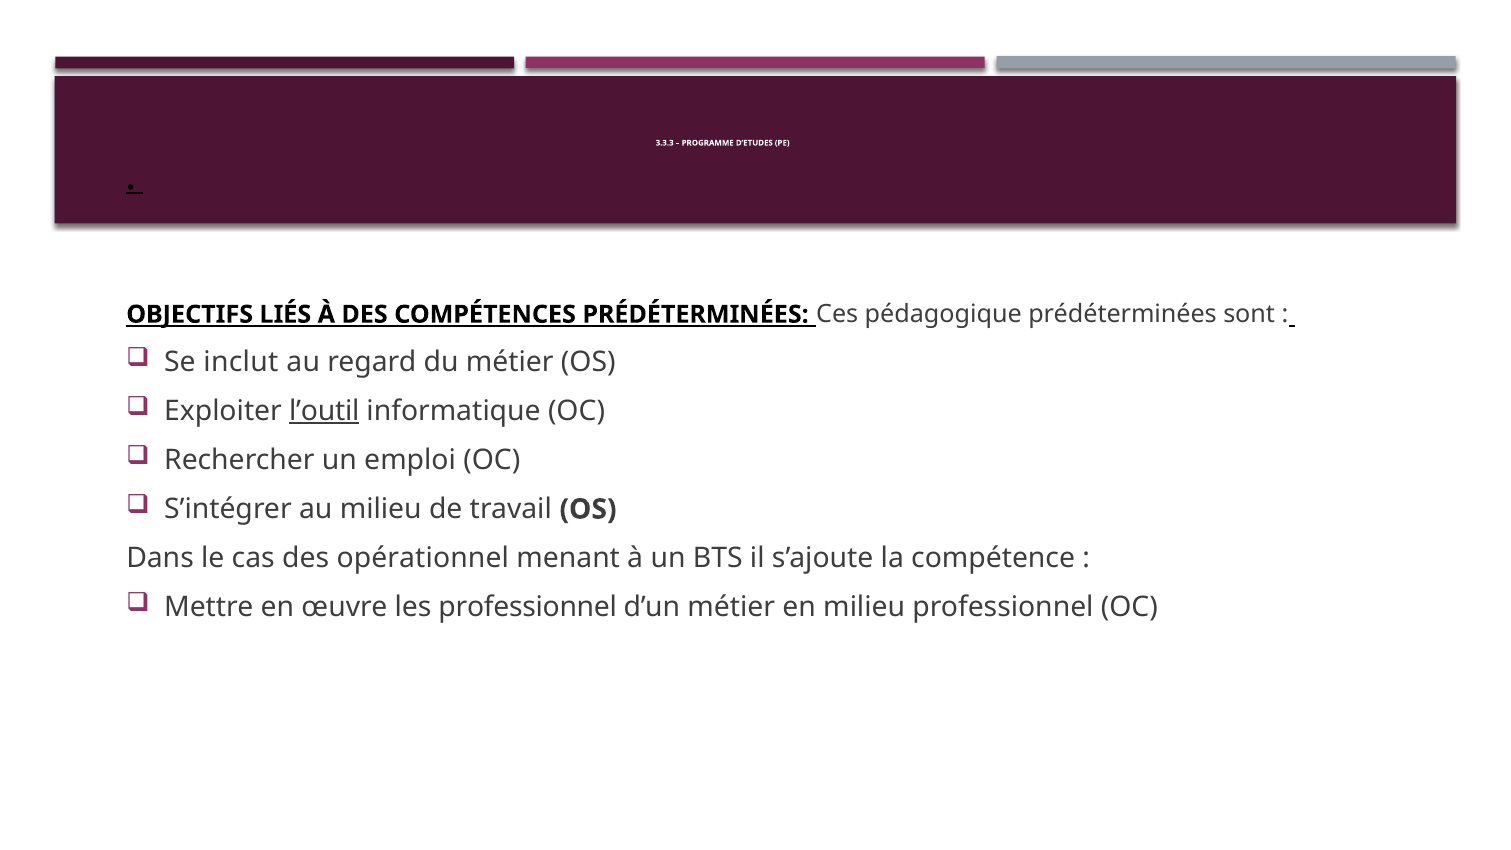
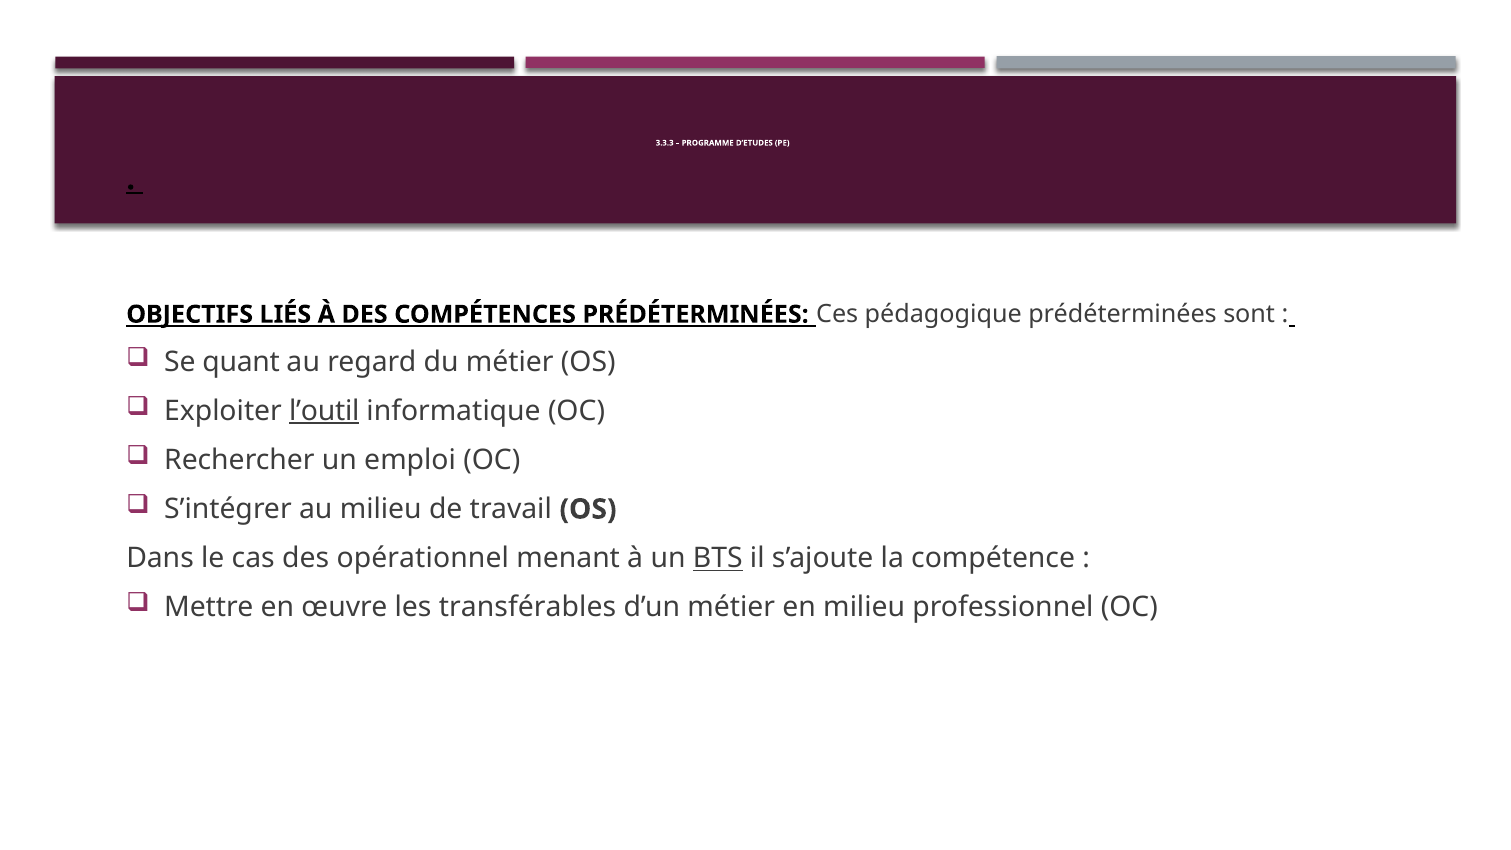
inclut: inclut -> quant (241, 362)
BTS underline: none -> present (718, 558)
les professionnel: professionnel -> transférables (528, 607)
